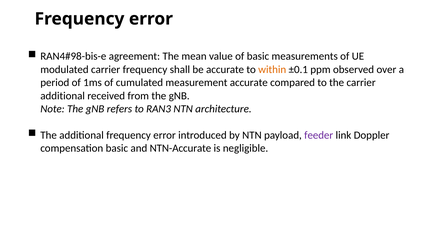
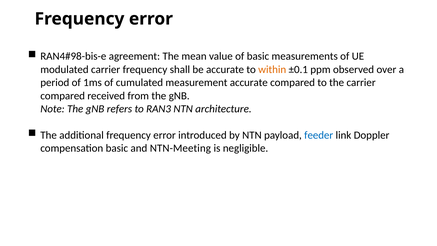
additional: additional -> compared (63, 96)
feeder colour: purple -> blue (319, 135)
NTN-Accurate: NTN-Accurate -> NTN-Meeting (180, 148)
